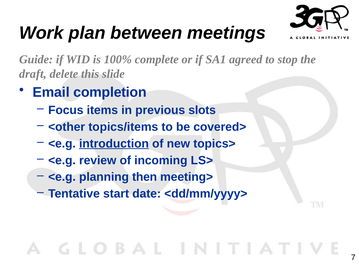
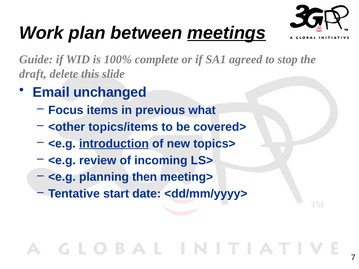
meetings underline: none -> present (227, 33)
completion: completion -> unchanged (110, 92)
slots: slots -> what (202, 110)
